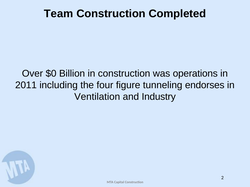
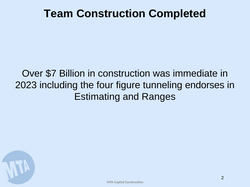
$0: $0 -> $7 (51, 74)
operations: operations -> immediate (195, 74)
2011: 2011 -> 2023 (26, 85)
Ventilation: Ventilation -> Estimating (97, 97)
Industry: Industry -> Ranges (159, 97)
